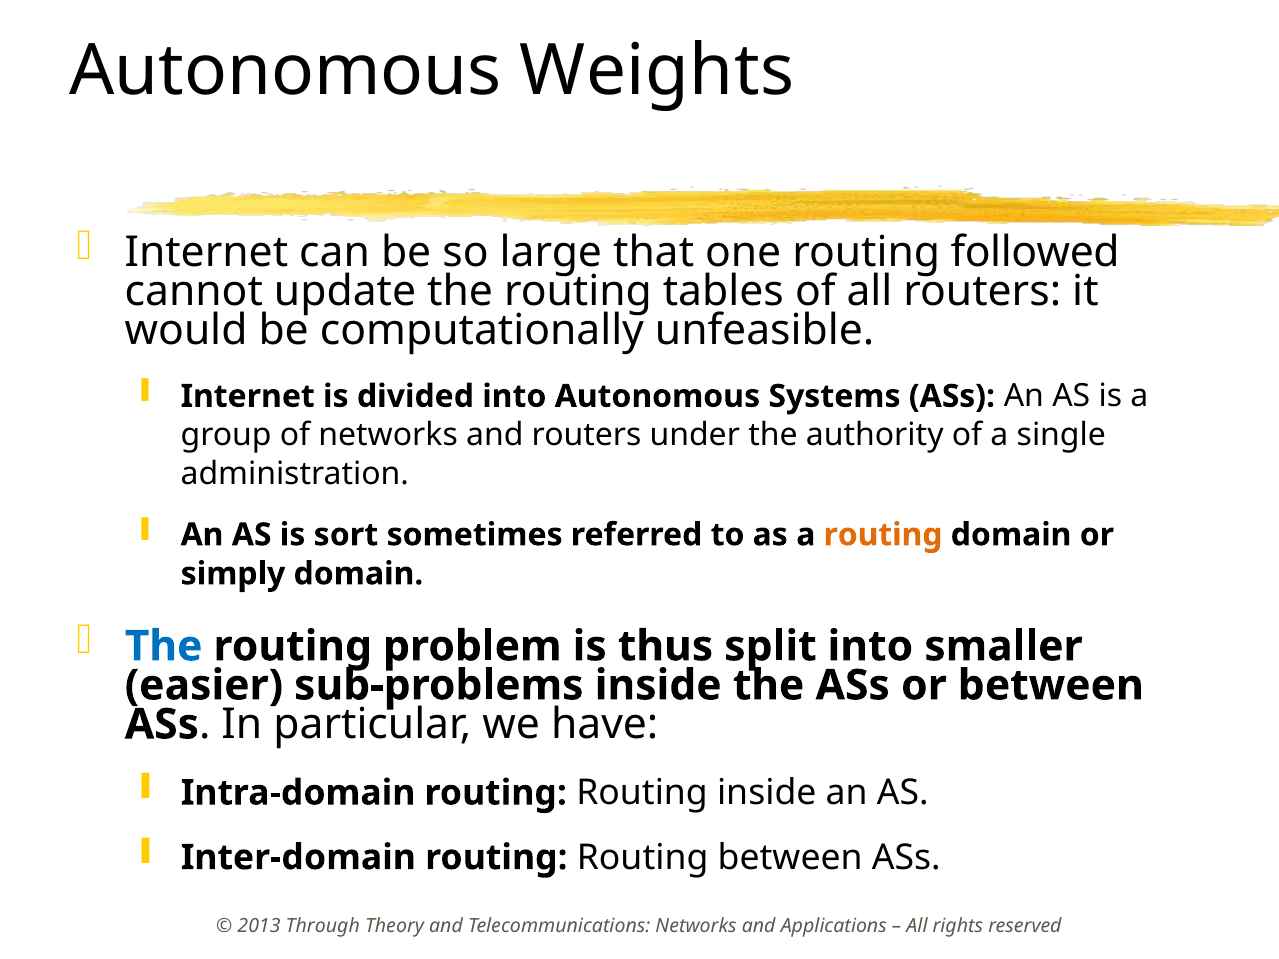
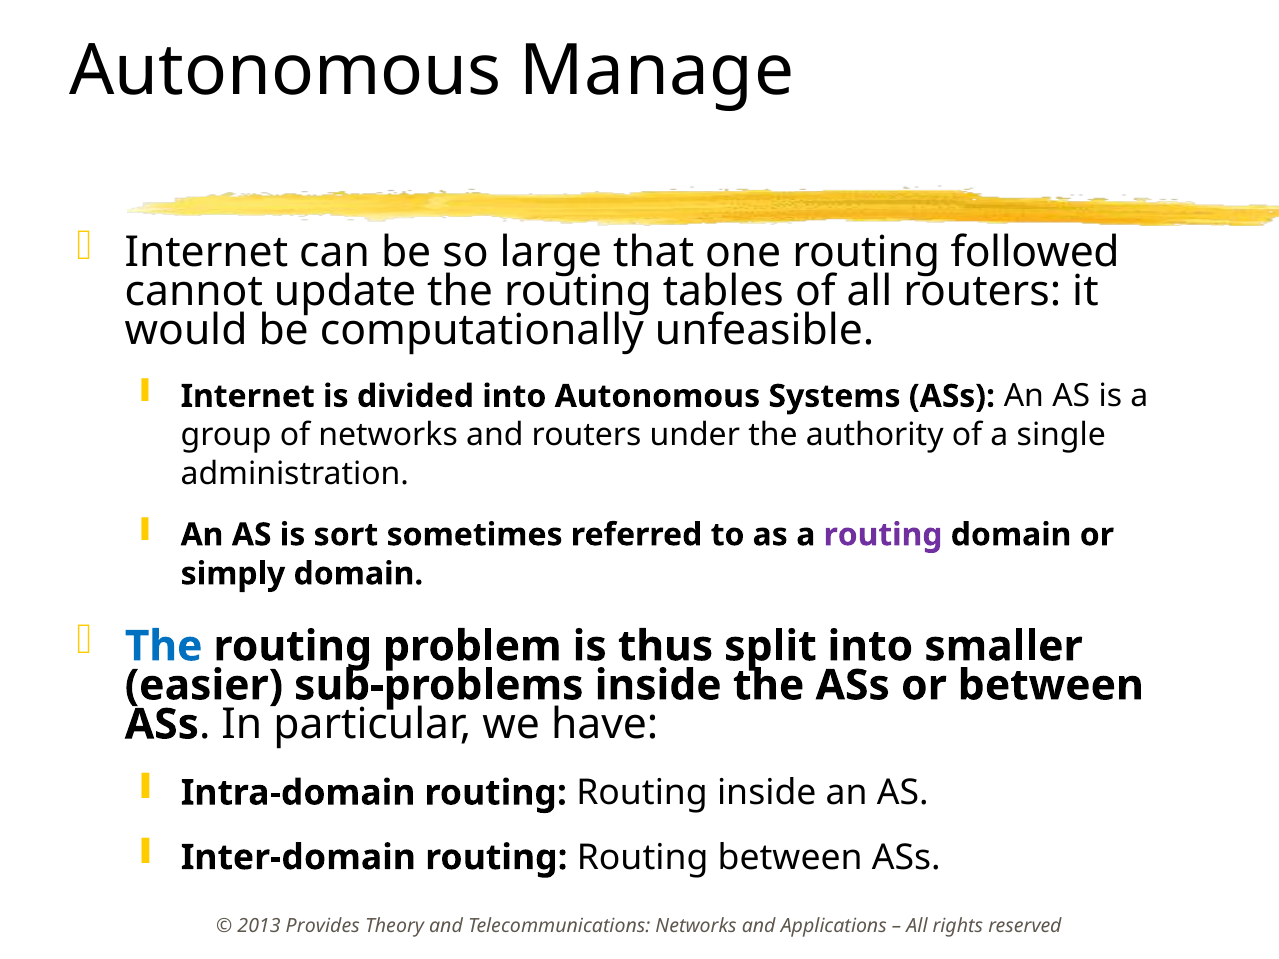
Weights: Weights -> Manage (657, 72)
routing colour: orange -> purple (883, 535)
Through: Through -> Provides (323, 926)
